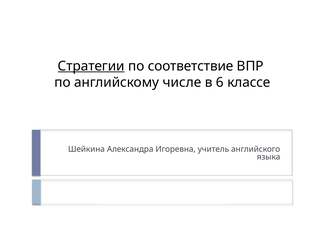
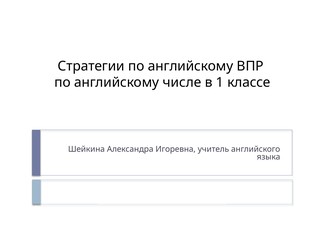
Стратегии underline: present -> none (91, 66)
соответствие: соответствие -> английскому (191, 66)
6: 6 -> 1 (220, 82)
